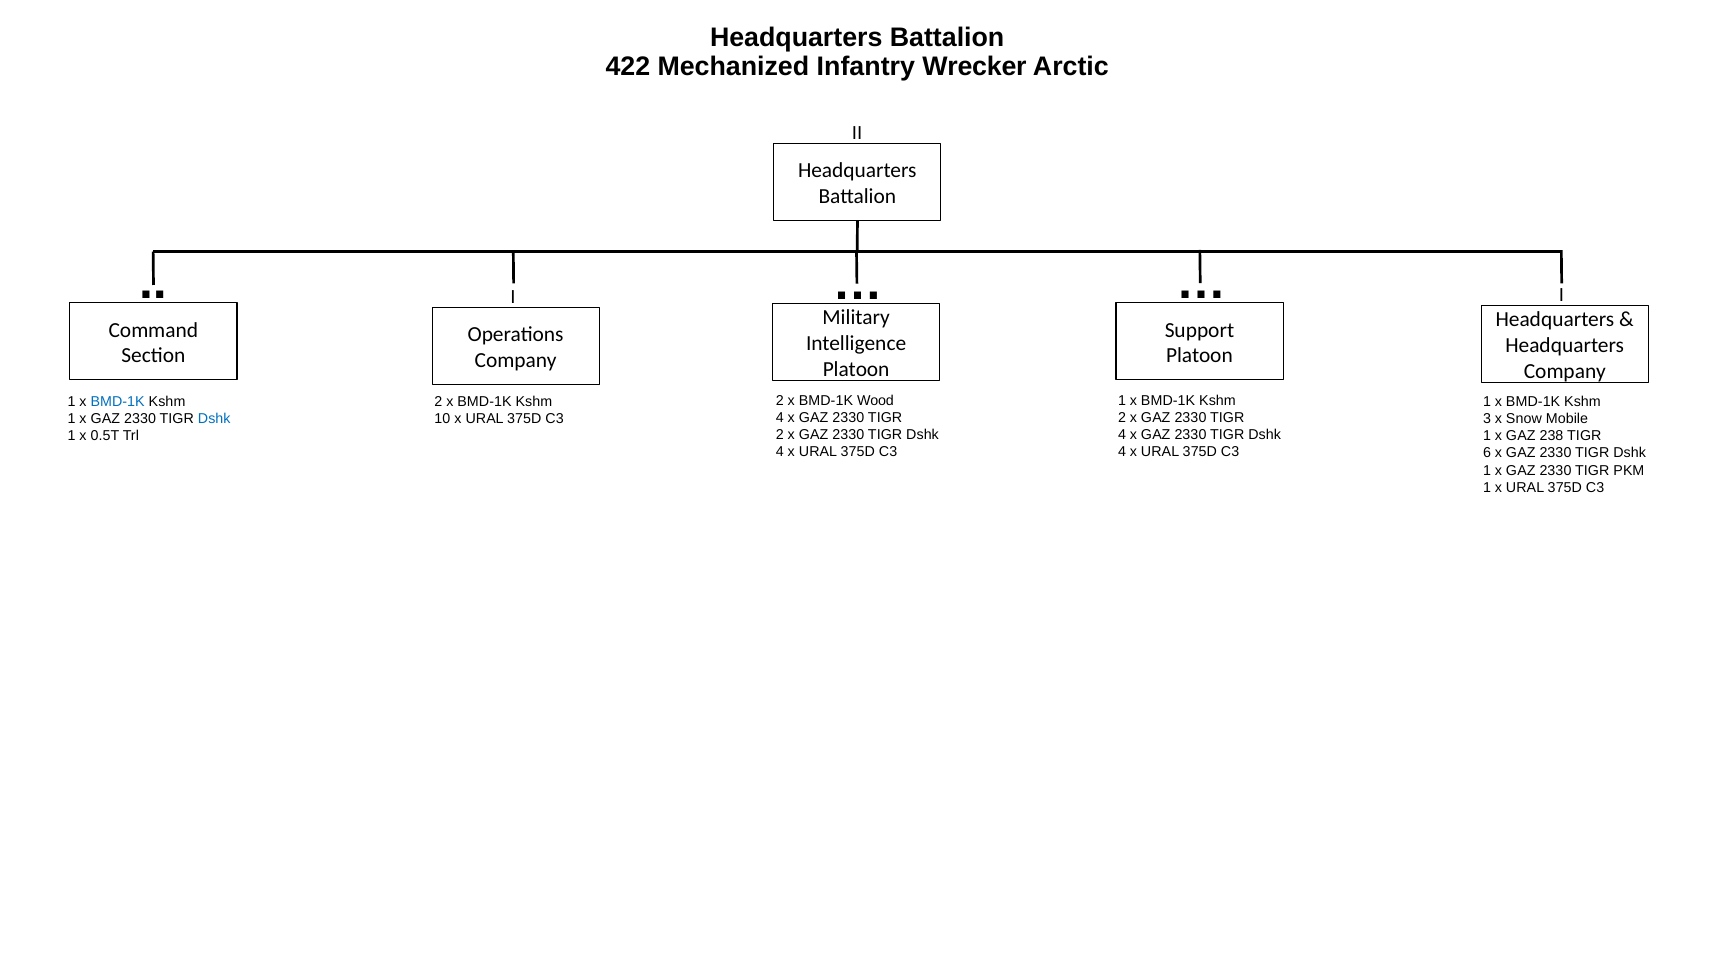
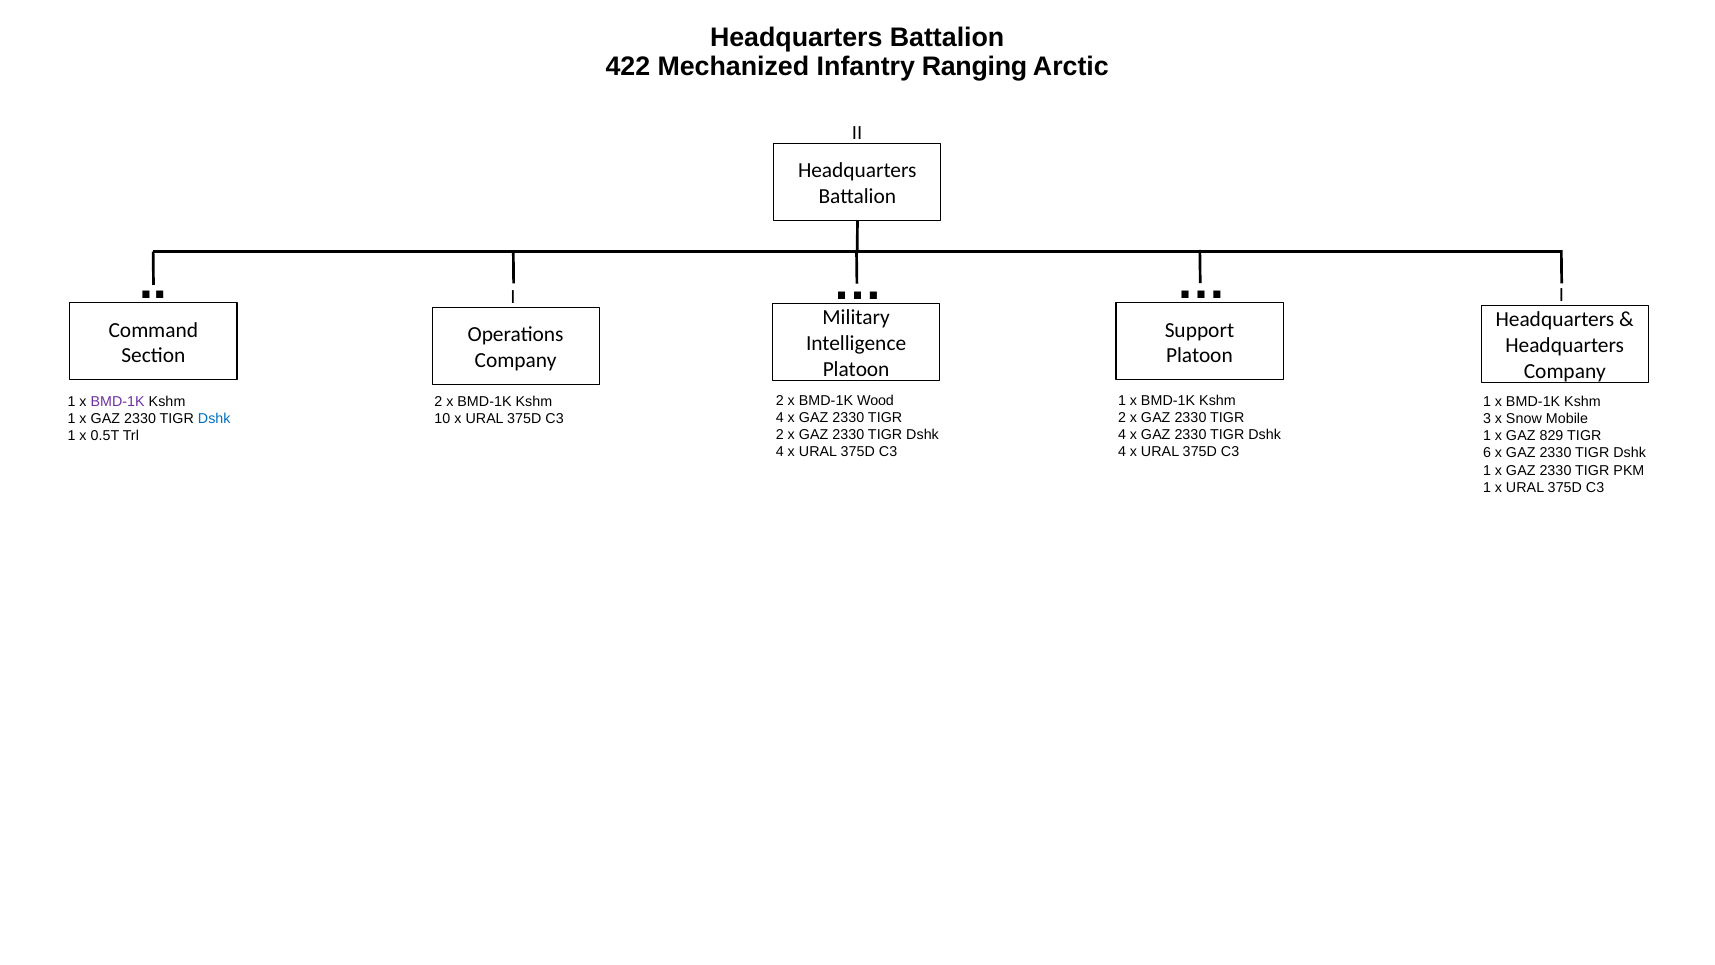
Wrecker: Wrecker -> Ranging (974, 66)
BMD-1K colour: blue -> purple (118, 401)
238: 238 -> 829 (1551, 436)
